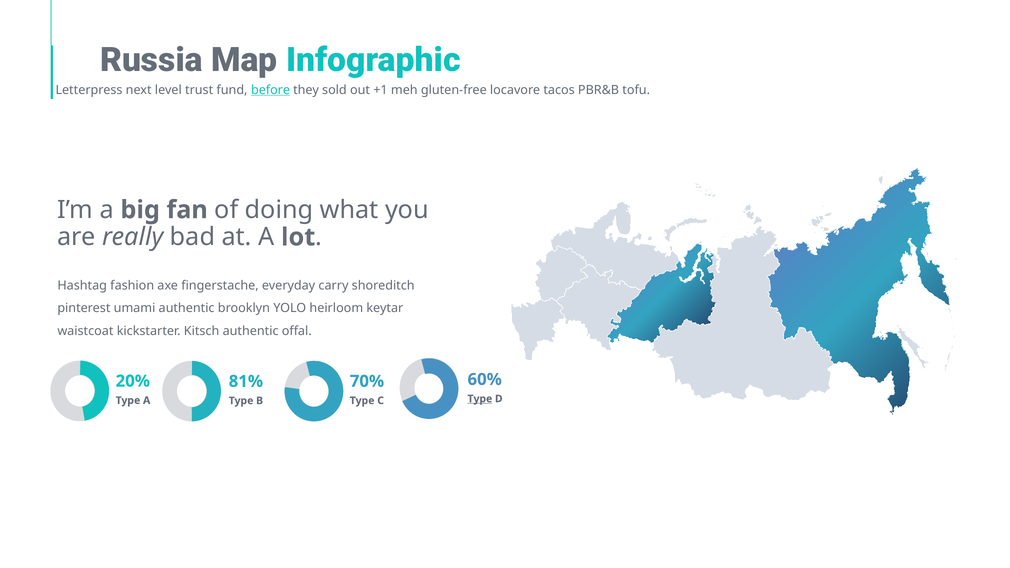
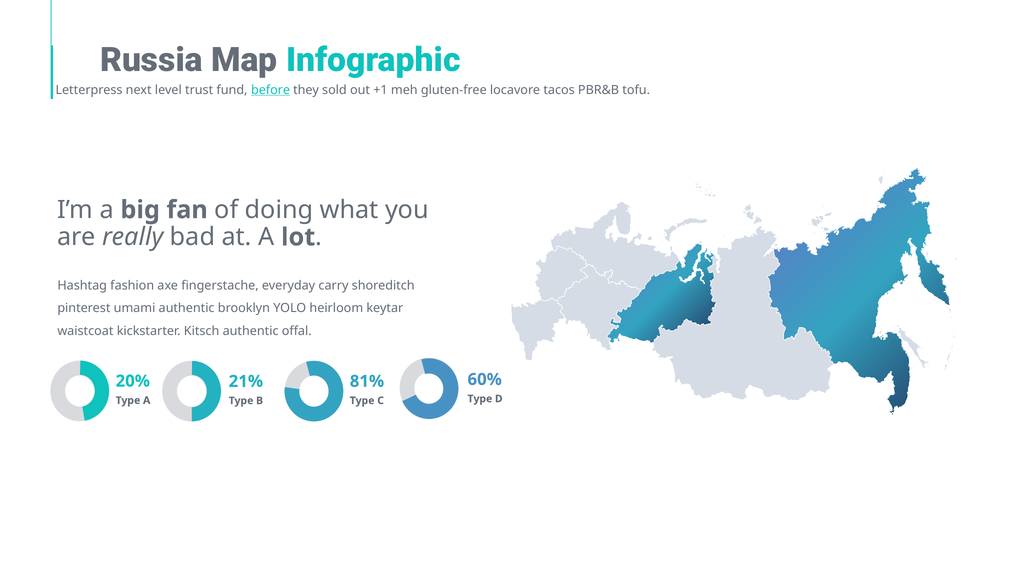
70%: 70% -> 81% (367, 381)
81%: 81% -> 21% (246, 381)
Type underline: present -> none (480, 399)
